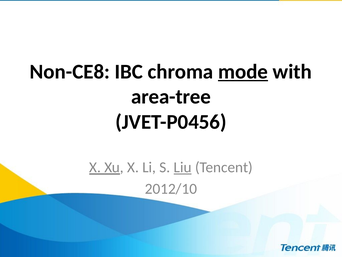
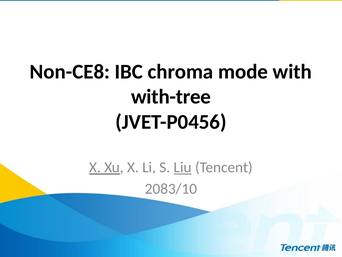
mode underline: present -> none (243, 71)
area-tree: area-tree -> with-tree (171, 97)
2012/10: 2012/10 -> 2083/10 (171, 188)
